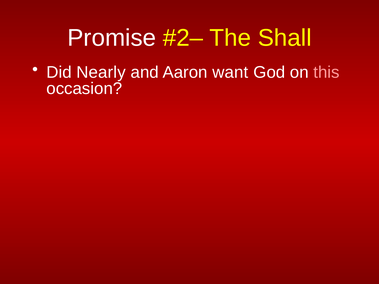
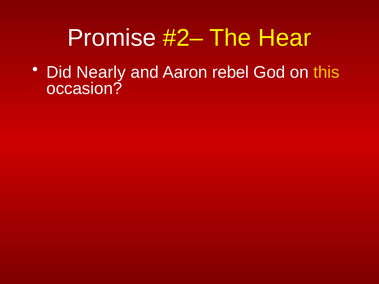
Shall: Shall -> Hear (285, 38)
want: want -> rebel (231, 72)
this colour: pink -> yellow (326, 72)
